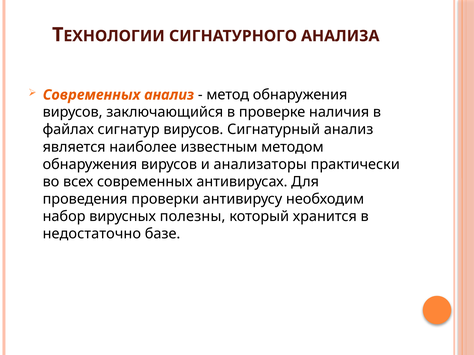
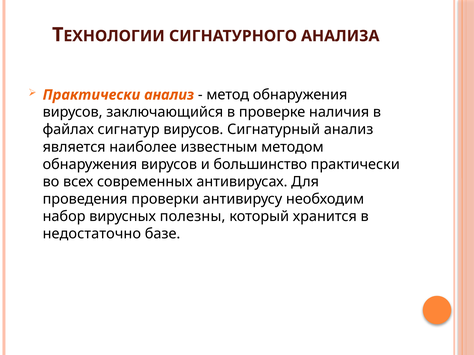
Современных: Современных -> Практически (91, 95)
анализаторы: анализаторы -> большинство (260, 164)
